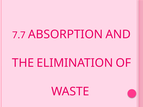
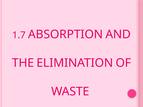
7.7: 7.7 -> 1.7 (19, 35)
